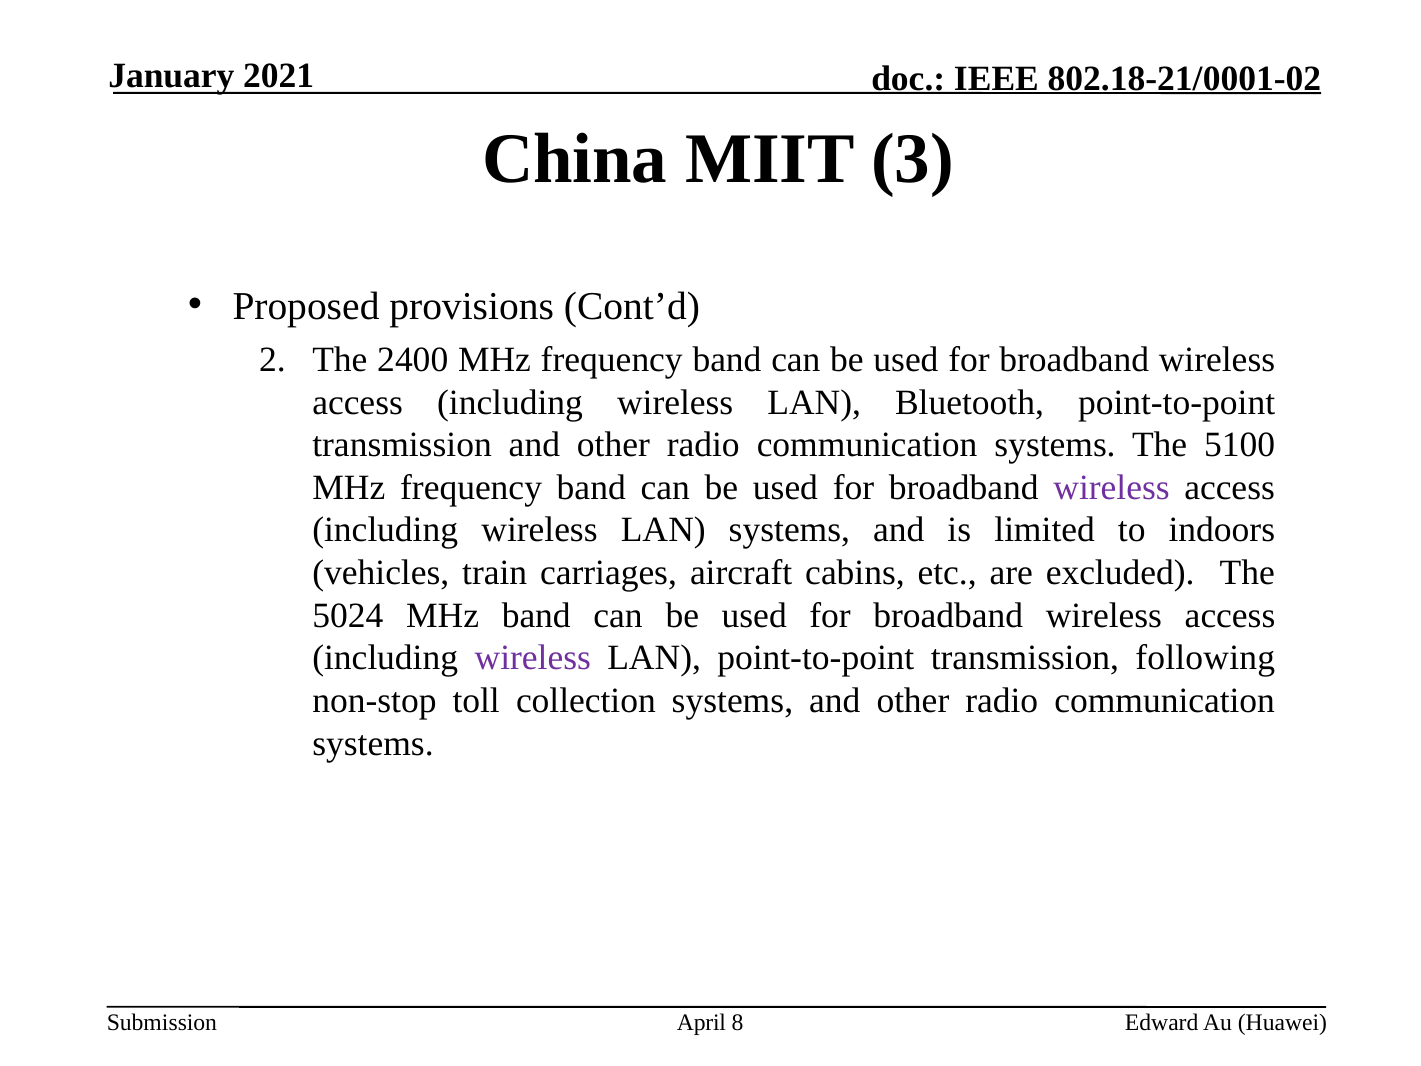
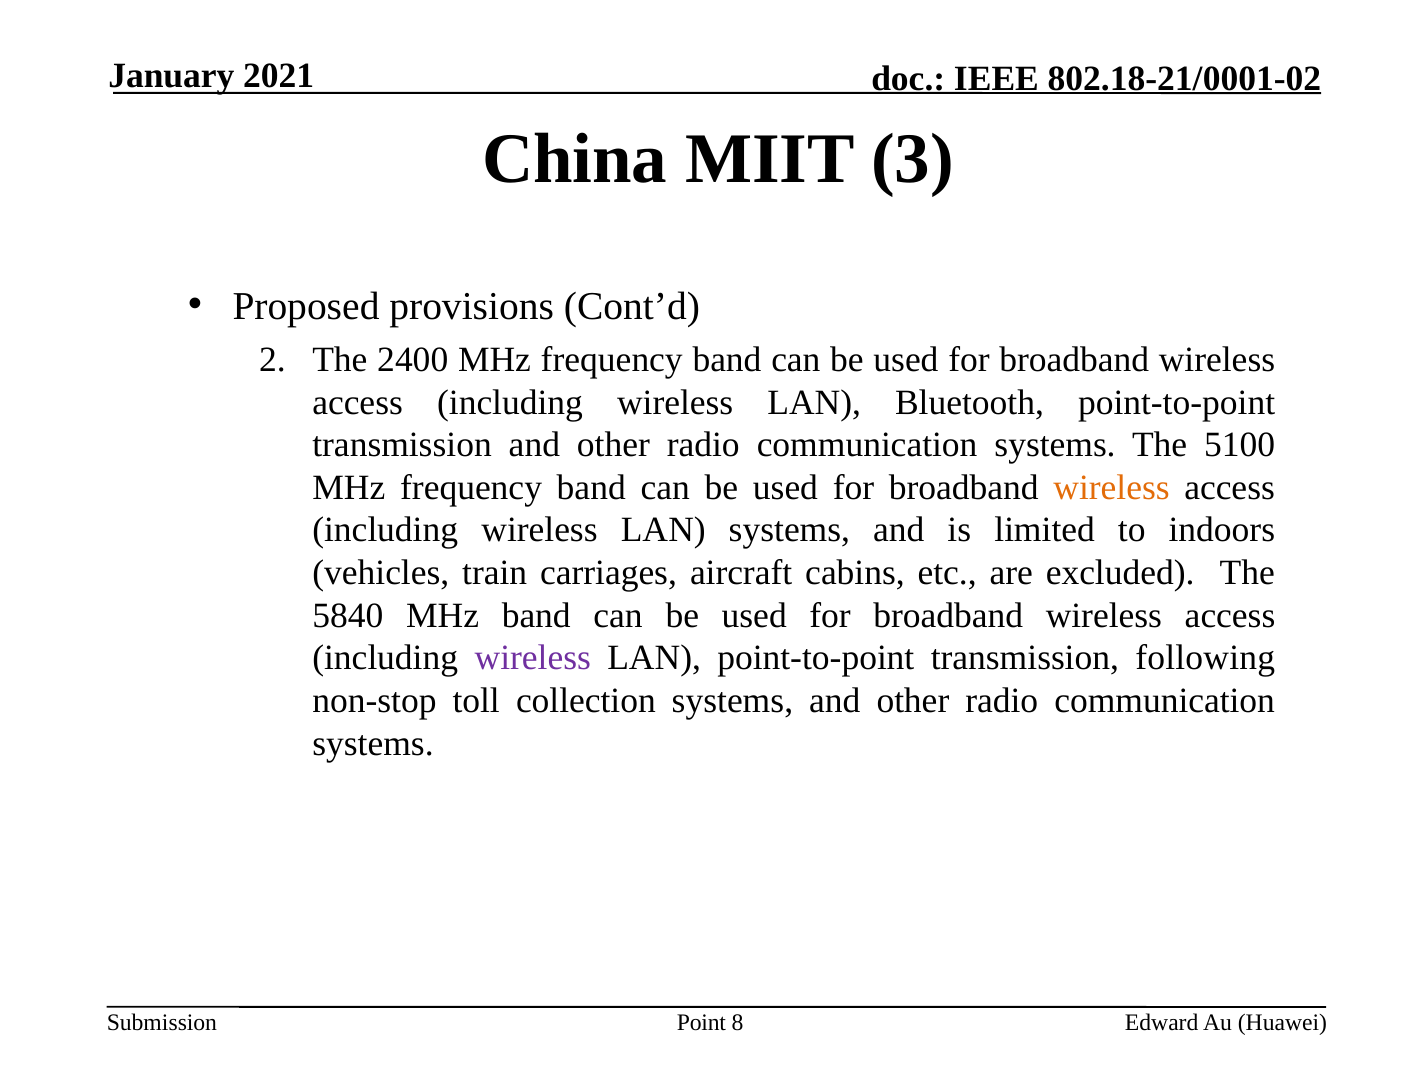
wireless colour: purple -> orange (1112, 487)
5024: 5024 -> 5840 (348, 615)
April: April -> Point (701, 1022)
